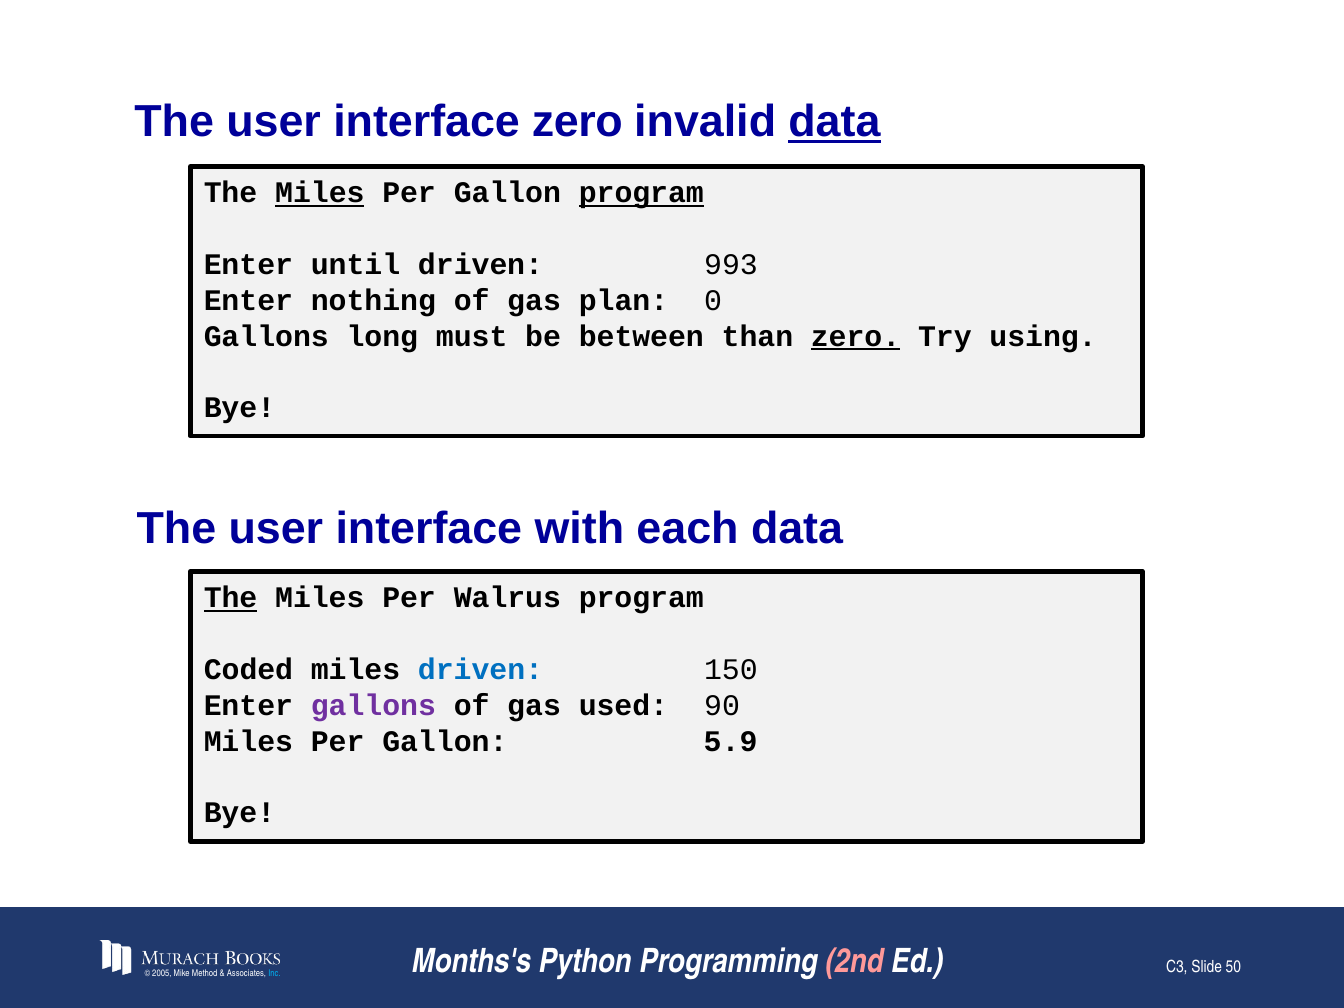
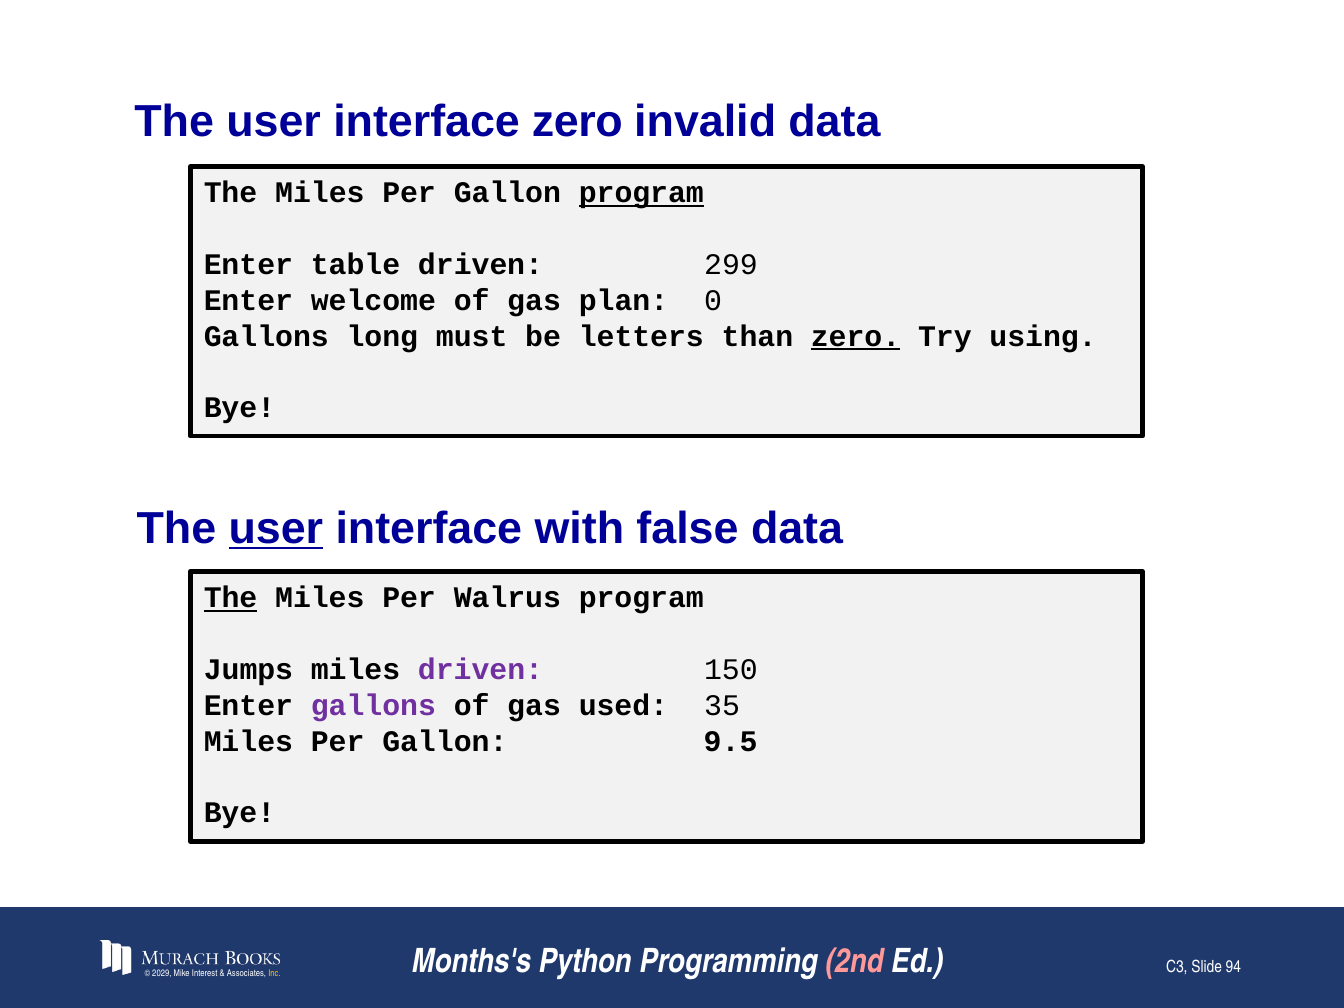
data underline: present -> none (834, 122)
Miles underline: present -> none (320, 193)
until: until -> table (356, 265)
993: 993 -> 299 (731, 265)
nothing: nothing -> welcome (373, 301)
between: between -> letters (641, 336)
user underline: none -> present (276, 529)
each: each -> false (687, 529)
Coded: Coded -> Jumps (248, 670)
driven colour: blue -> purple (481, 670)
90: 90 -> 35 (722, 705)
5.9: 5.9 -> 9.5 (731, 741)
2005: 2005 -> 2029 (162, 974)
Method: Method -> Interest (205, 974)
Inc colour: light blue -> yellow (274, 974)
50: 50 -> 94 (1233, 967)
